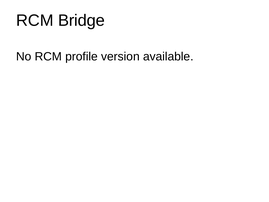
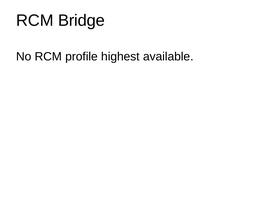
version: version -> highest (120, 56)
